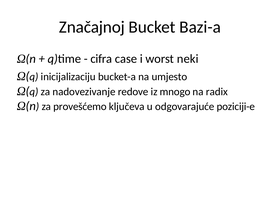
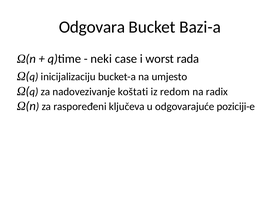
Značajnoj: Značajnoj -> Odgovara (92, 27)
cifra: cifra -> neki (101, 59)
neki: neki -> rada (188, 59)
redove: redove -> koštati (133, 92)
mnogo: mnogo -> redom (175, 92)
provešćemo: provešćemo -> raspoređeni (80, 107)
